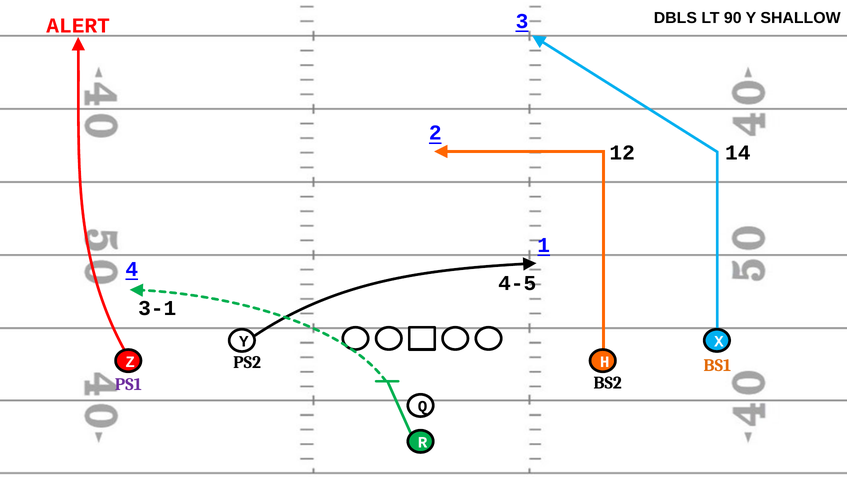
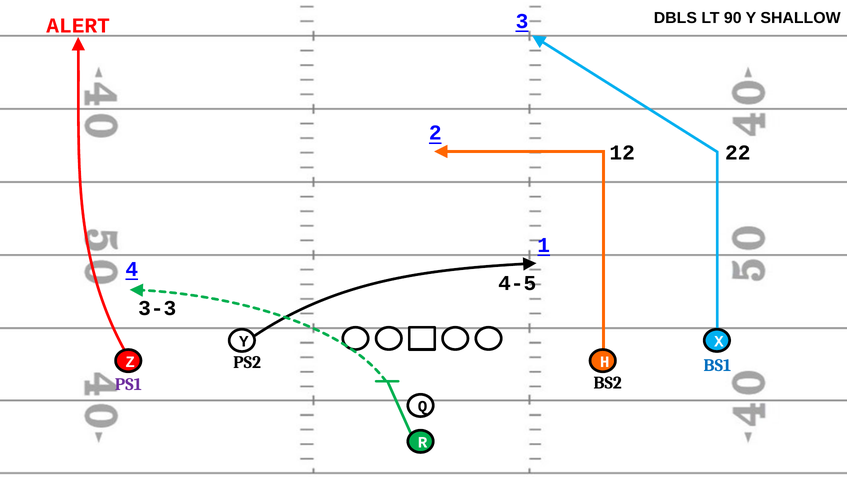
14: 14 -> 22 (738, 153)
3-1: 3-1 -> 3-3 (157, 308)
BS1 colour: orange -> blue (717, 365)
